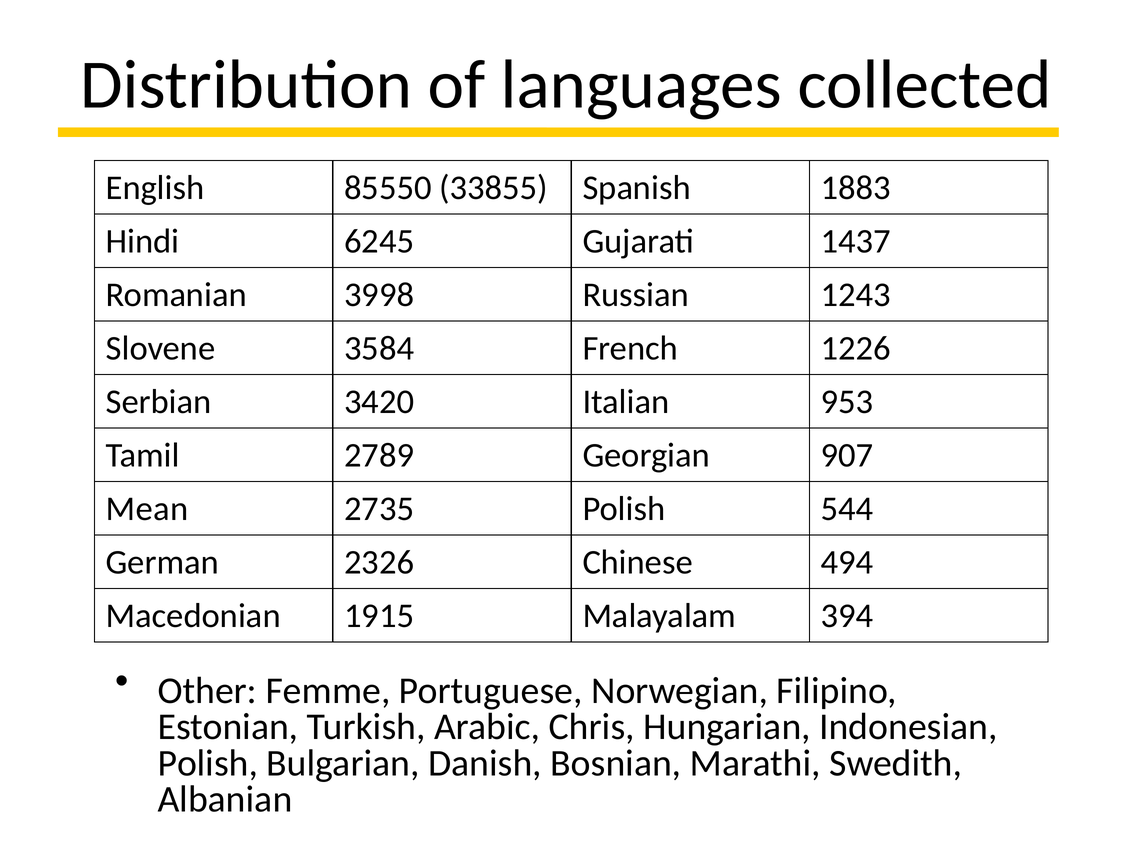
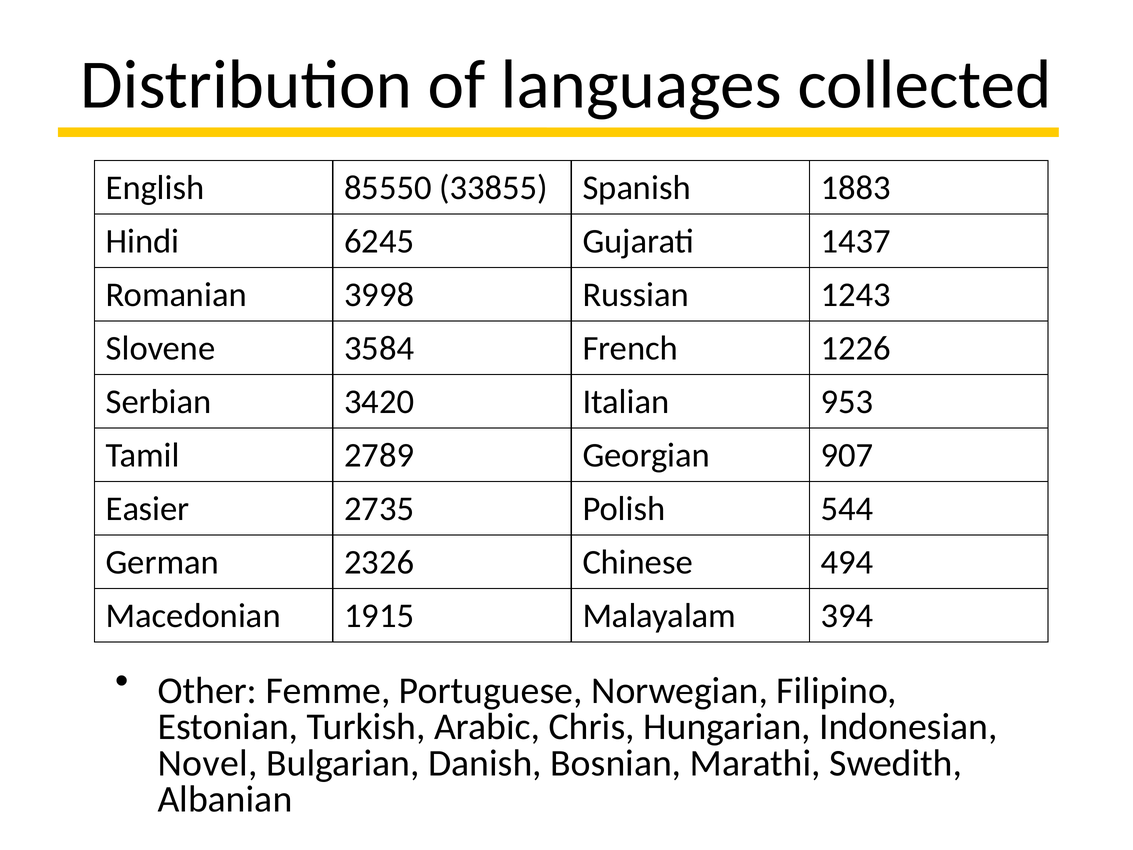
Mean: Mean -> Easier (147, 509)
Polish: Polish -> Novel (208, 763)
